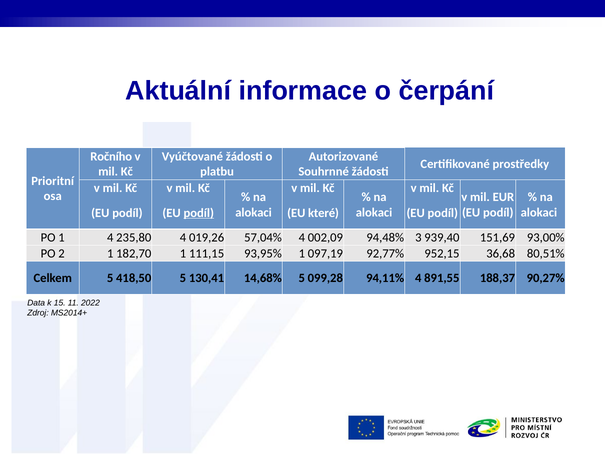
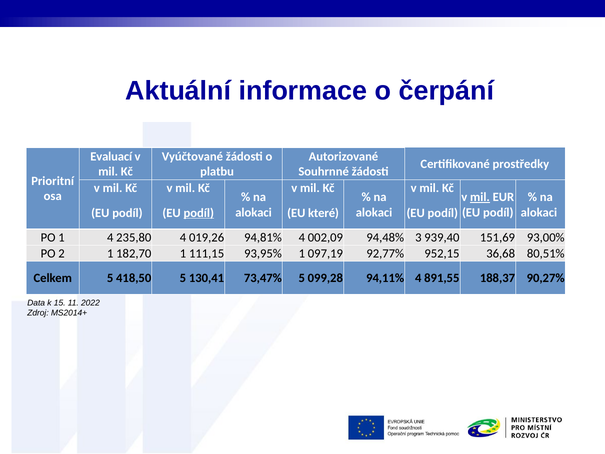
Ročního: Ročního -> Evaluací (111, 156)
mil underline: none -> present (480, 197)
57,04%: 57,04% -> 94,81% (263, 237)
14,68%: 14,68% -> 73,47% (263, 278)
